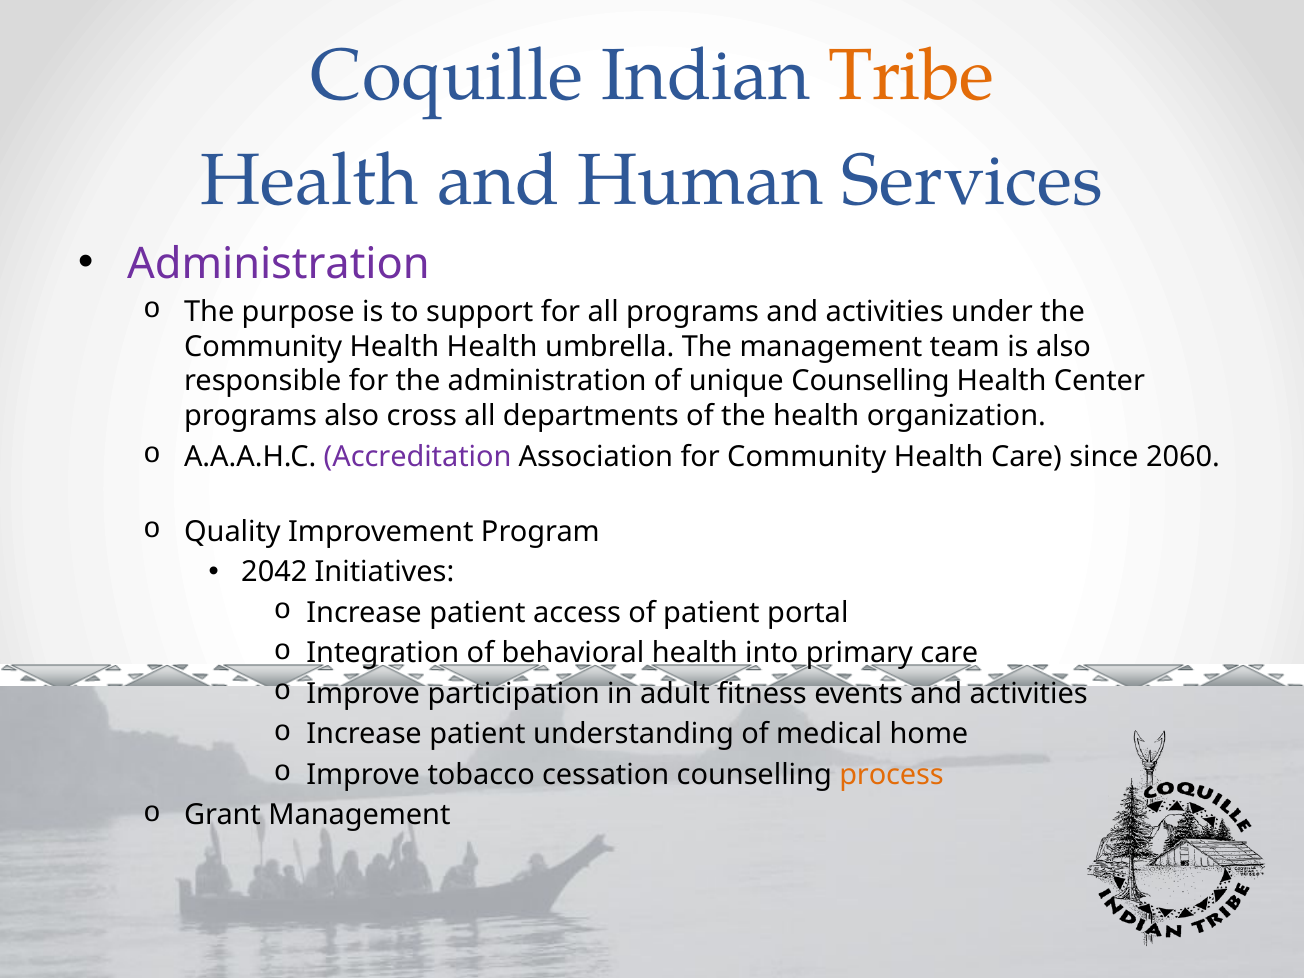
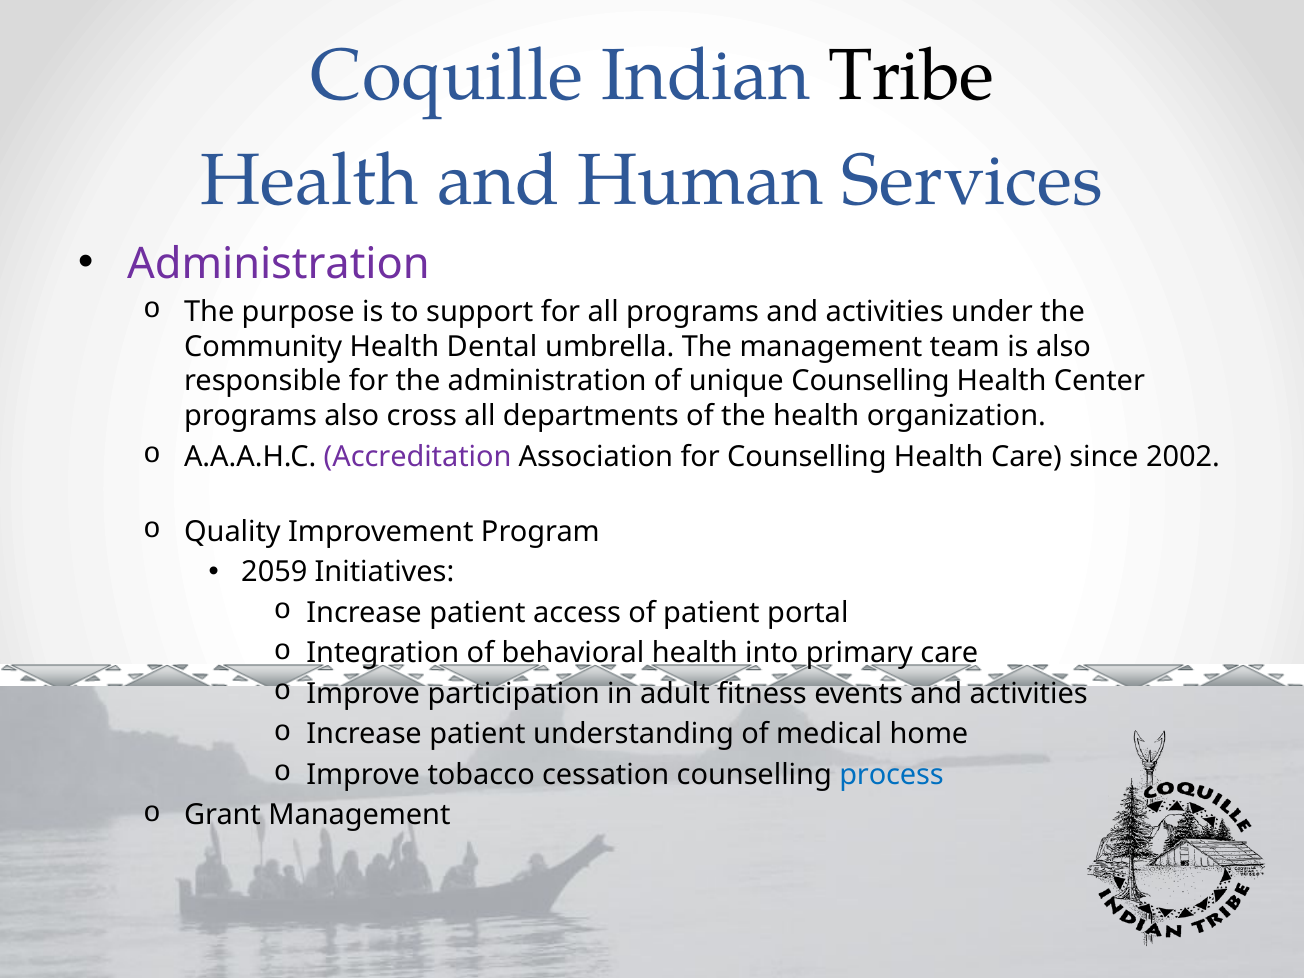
Tribe colour: orange -> black (911, 76)
Health Health: Health -> Dental (492, 347)
for Community: Community -> Counselling (807, 457)
2060: 2060 -> 2002 (1183, 457)
2042: 2042 -> 2059 (274, 572)
process colour: orange -> blue (892, 775)
